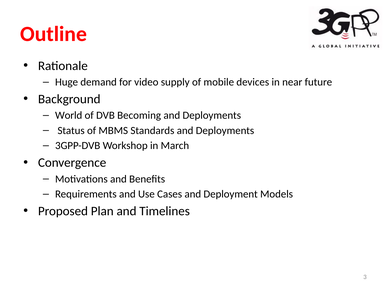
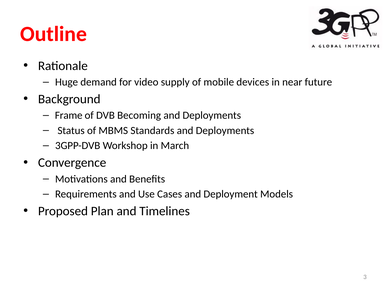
World: World -> Frame (69, 116)
